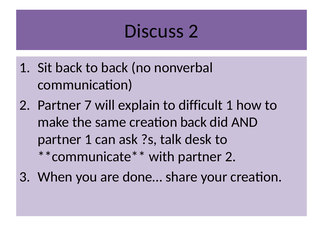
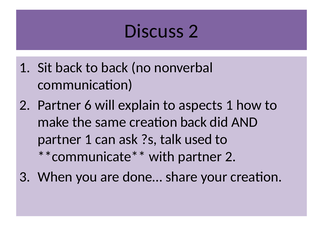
7: 7 -> 6 (88, 105)
difficult: difficult -> aspects (201, 105)
desk: desk -> used (198, 140)
